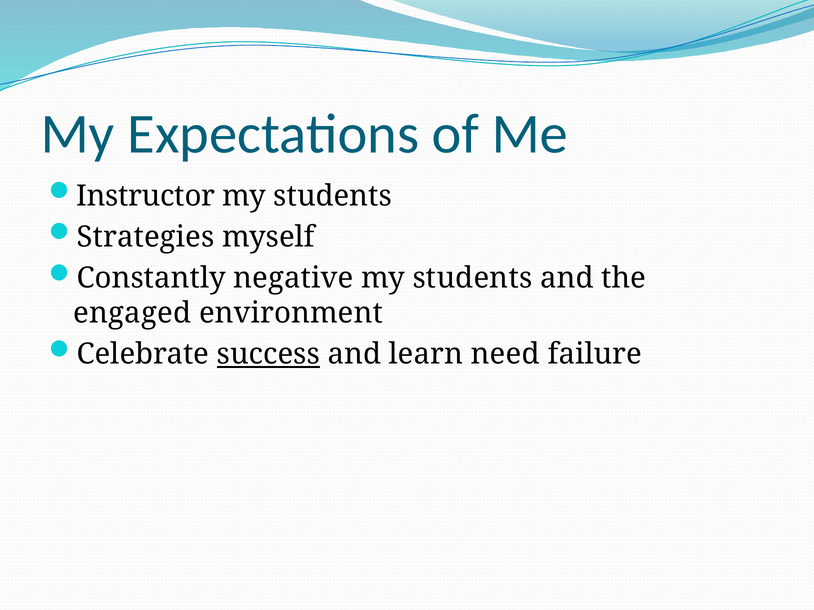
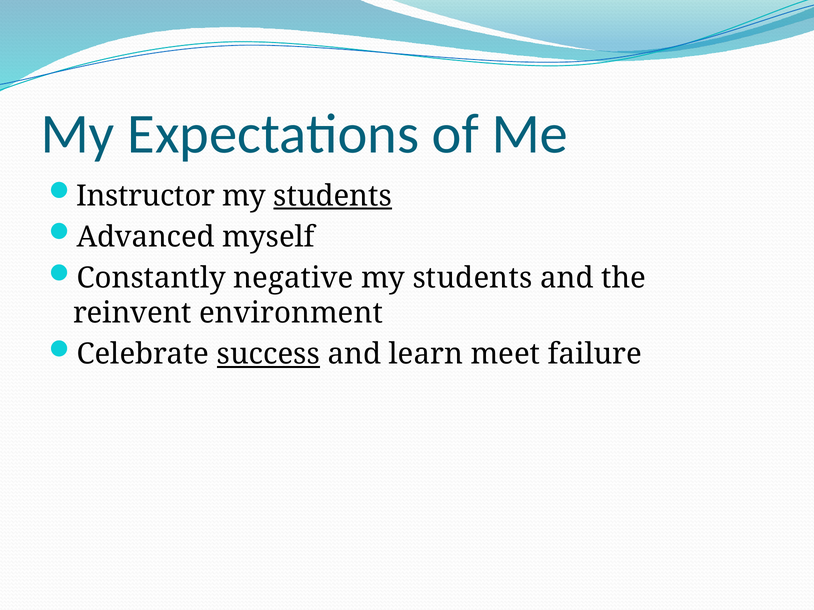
students underline: none -> present (333, 196)
Strategies: Strategies -> Advanced (146, 237)
engaged: engaged -> reinvent (132, 313)
need: need -> meet (505, 355)
